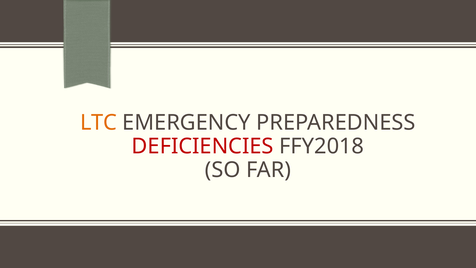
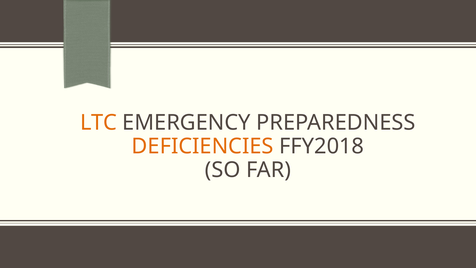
DEFICIENCIES colour: red -> orange (203, 146)
